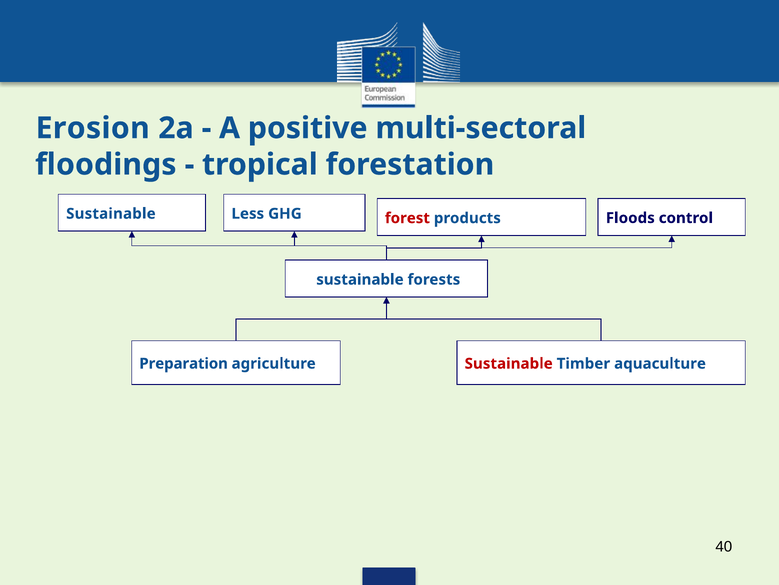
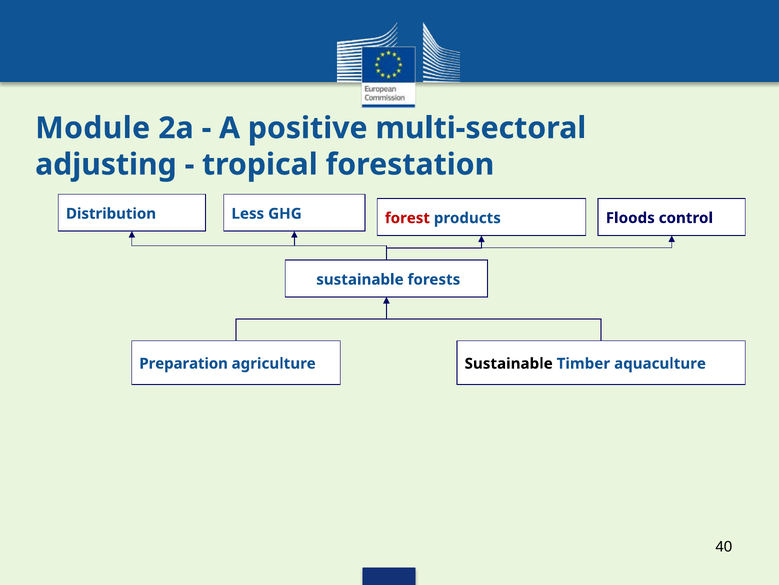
Erosion: Erosion -> Module (93, 128)
floodings: floodings -> adjusting (106, 164)
Sustainable: Sustainable -> Distribution (111, 213)
Sustainable colour: red -> black (509, 363)
